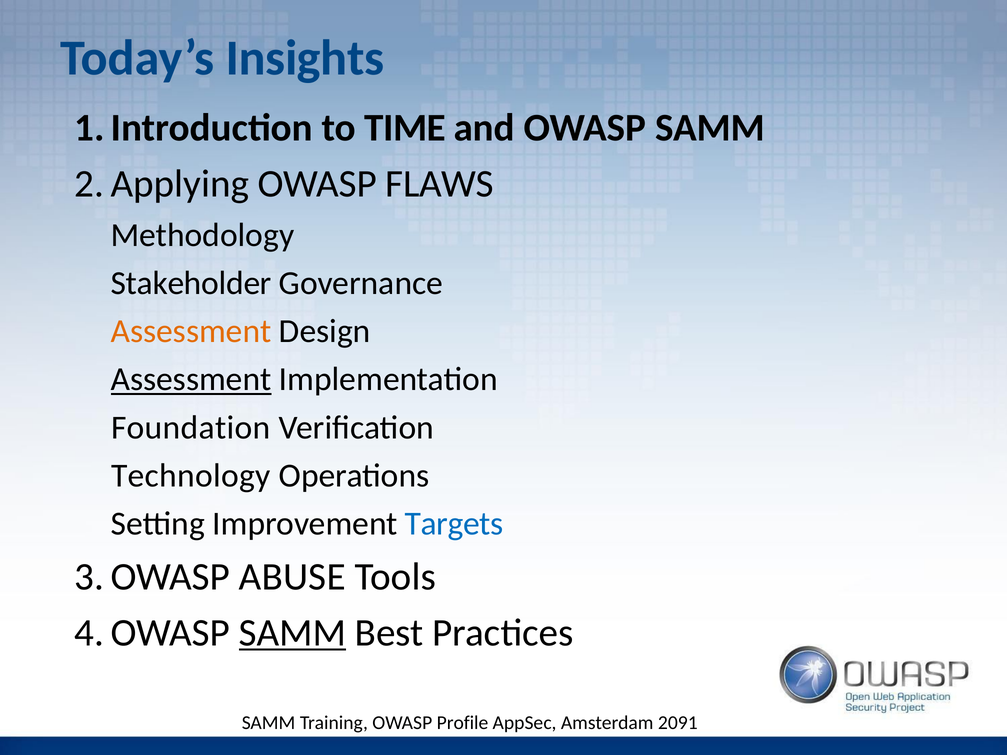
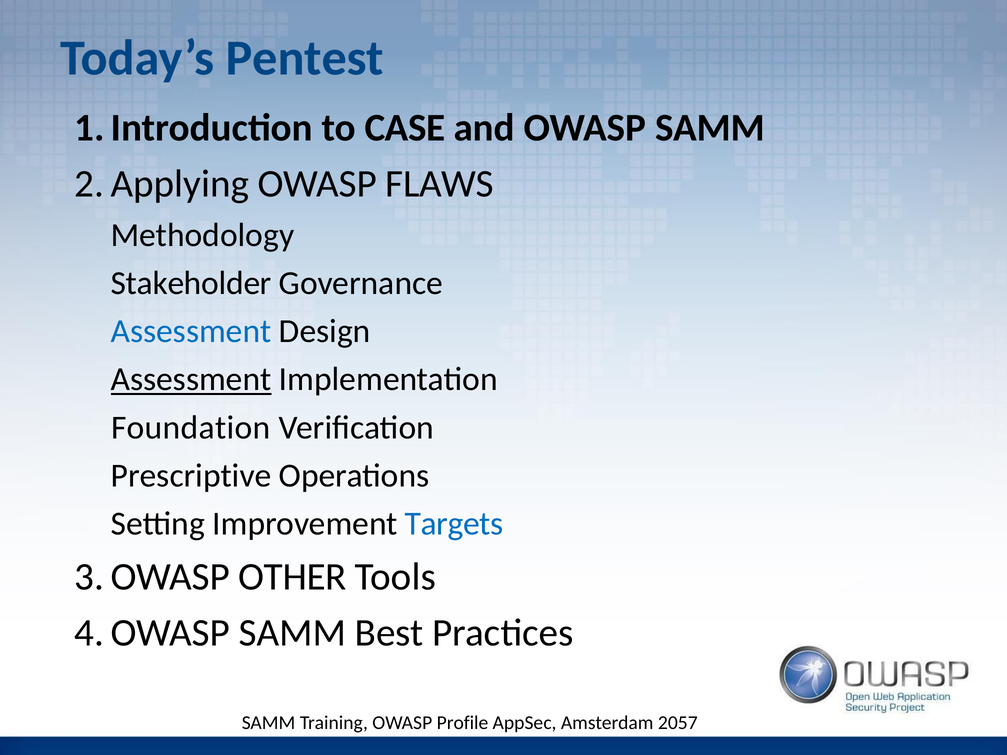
Insights: Insights -> Pentest (305, 58)
TIME: TIME -> CASE (405, 128)
Assessment colour: orange -> blue (191, 331)
Technology: Technology -> Prescriptive (191, 476)
ABUSE: ABUSE -> OTHER (293, 577)
SAMM underline: present -> none (292, 633)
2091: 2091 -> 2057 (678, 723)
